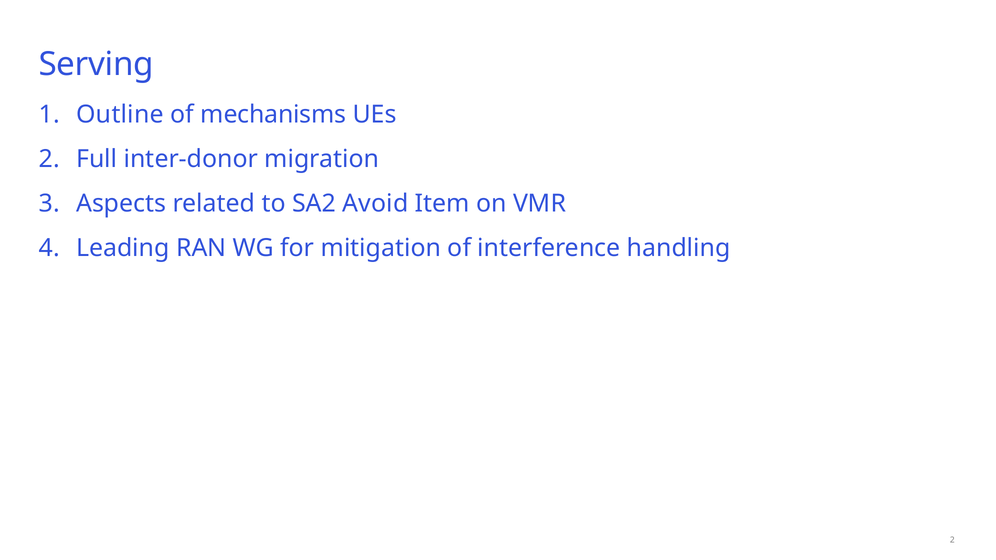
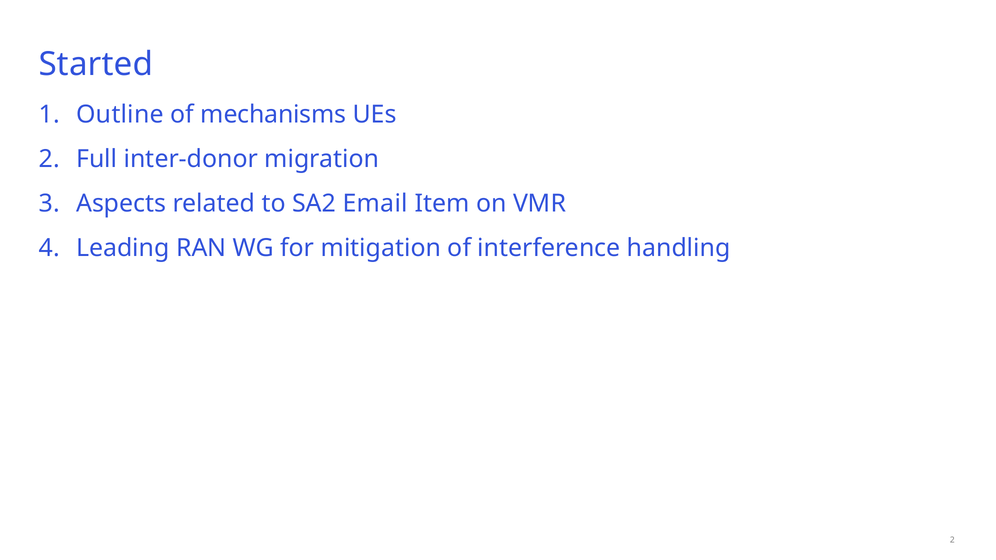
Serving: Serving -> Started (96, 65)
Avoid: Avoid -> Email (375, 204)
